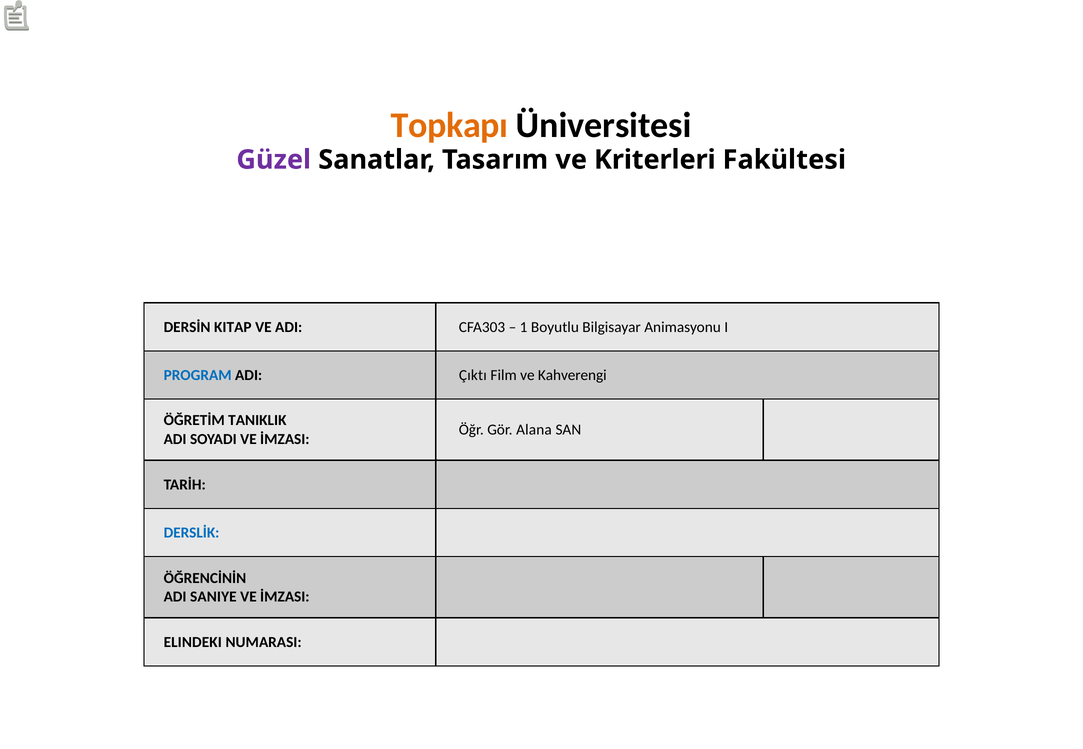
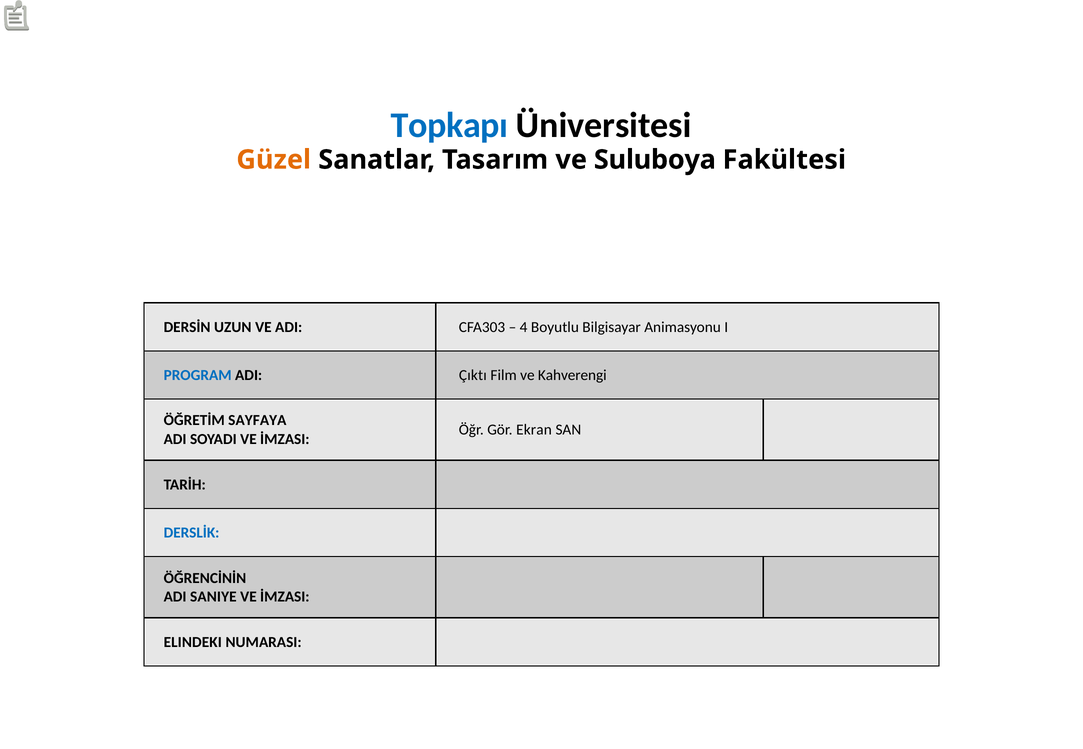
Topkapı colour: orange -> blue (449, 126)
Güzel colour: purple -> orange (274, 160)
Kriterleri: Kriterleri -> Suluboya (655, 160)
KITAP: KITAP -> UZUN (233, 327)
1: 1 -> 4 (524, 327)
TANIKLIK: TANIKLIK -> SAYFAYA (257, 421)
Alana: Alana -> Ekran (534, 430)
